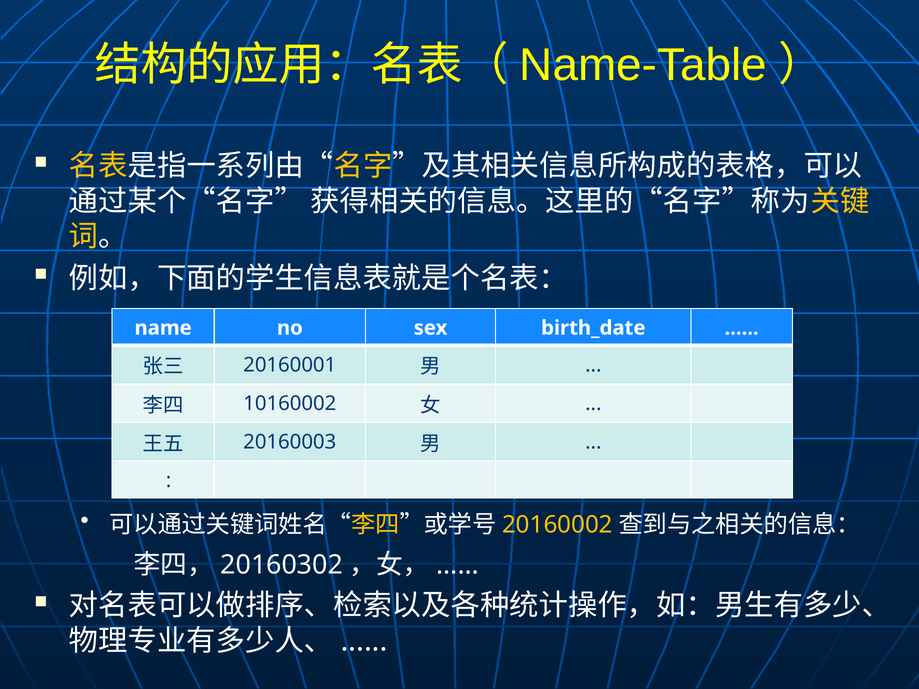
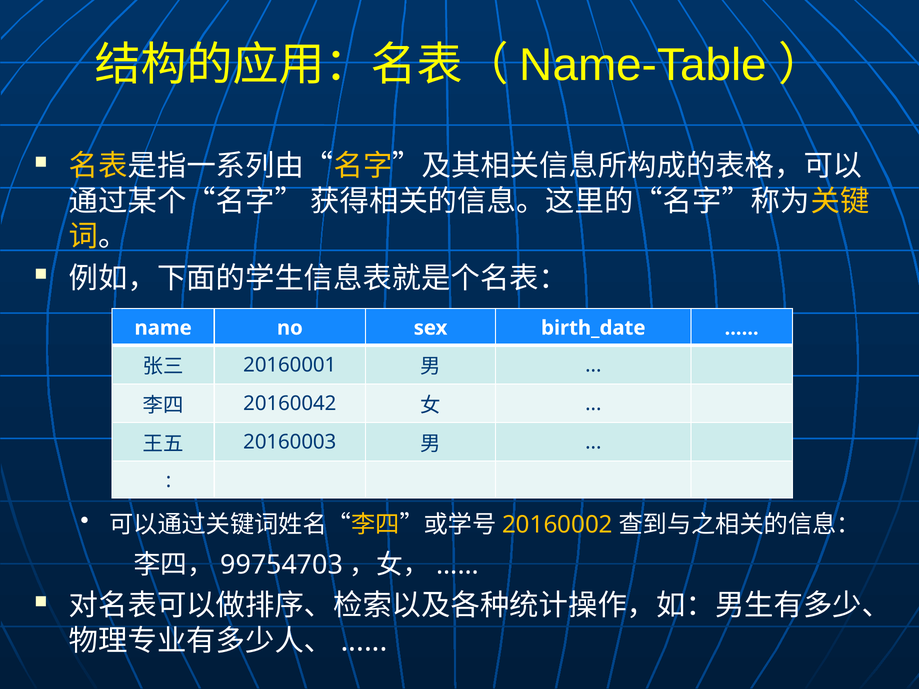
10160002: 10160002 -> 20160042 (290, 404)
20160302: 20160302 -> 99754703 (282, 565)
